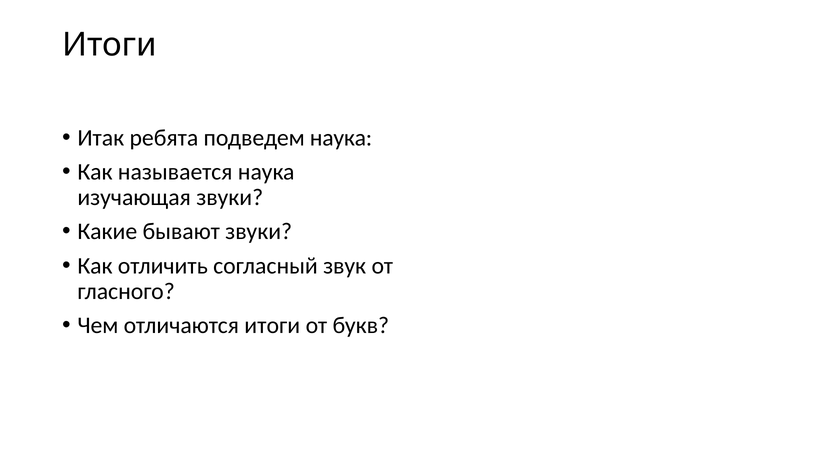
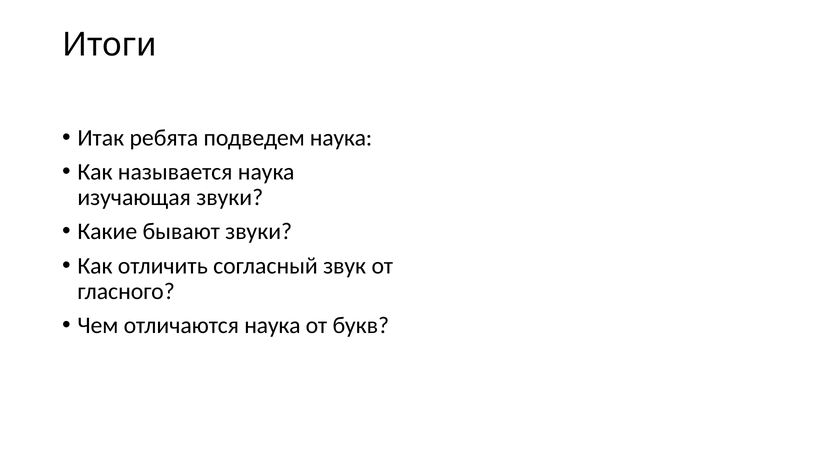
отличаются итоги: итоги -> наука (272, 326)
